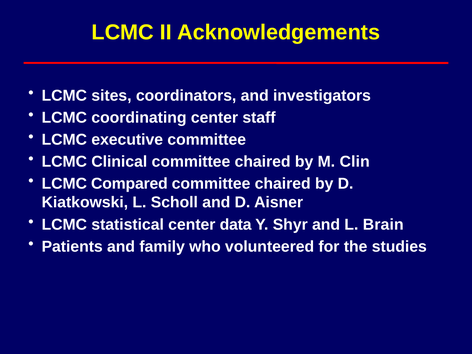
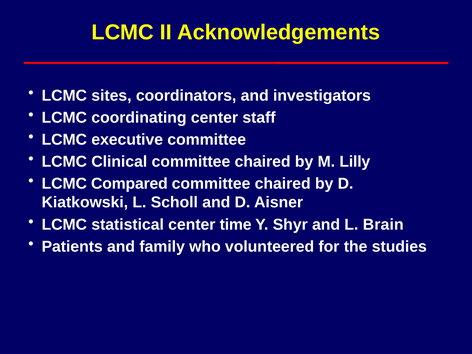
Clin: Clin -> Lilly (355, 162)
data: data -> time (236, 224)
